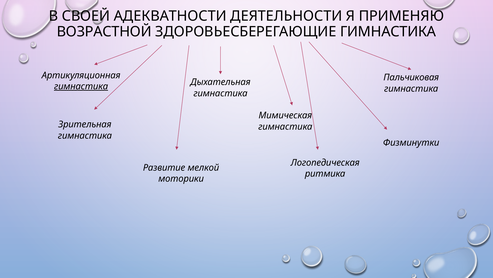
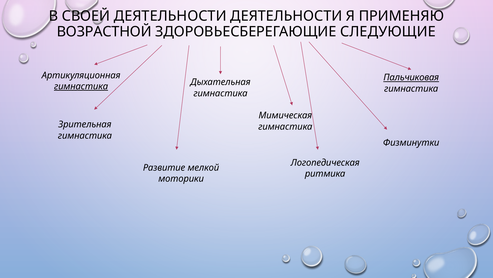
СВОЕЙ АДЕКВАТНОСТИ: АДЕКВАТНОСТИ -> ДЕЯТЕЛЬНОСТИ (170, 16)
ЗДОРОВЬЕСБЕРЕГАЮЩИЕ ГИМНАСТИКА: ГИМНАСТИКА -> СЛЕДУЮЩИЕ (388, 32)
Пальчиковая underline: none -> present (411, 77)
